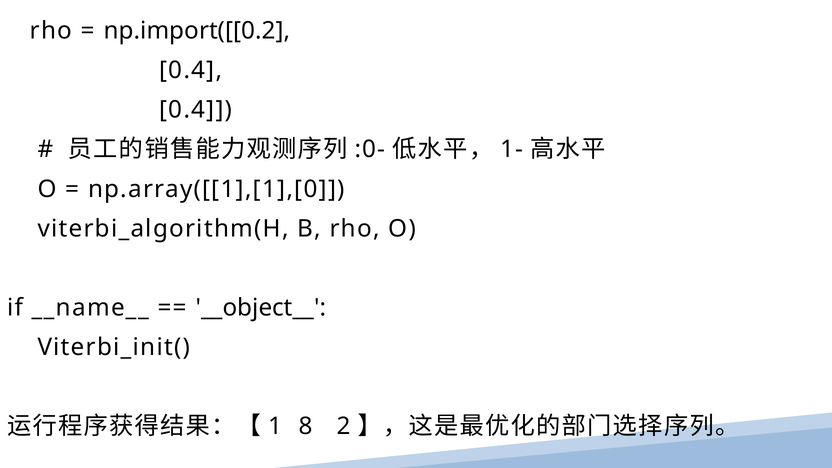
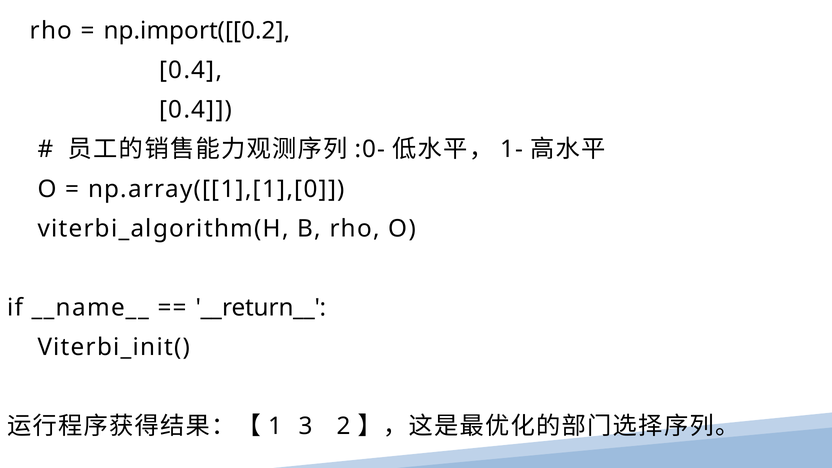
__object__: __object__ -> __return__ (261, 308)
8: 8 -> 3 (306, 426)
